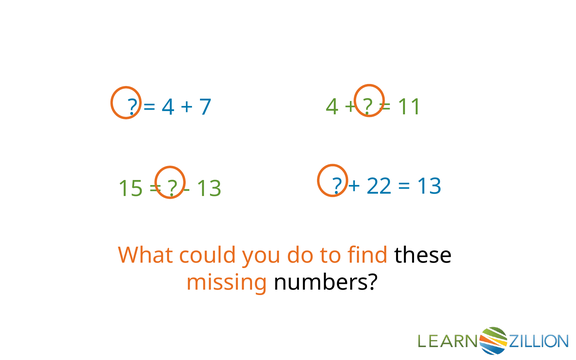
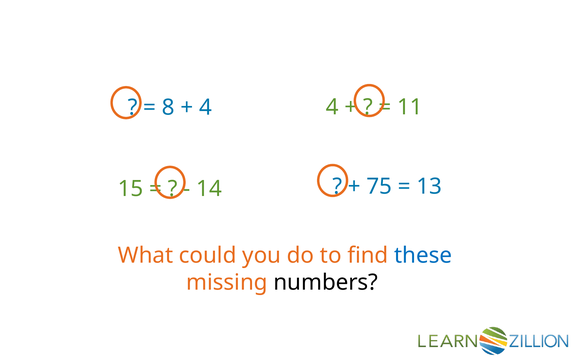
4: 4 -> 8 (168, 107)
7: 7 -> 4 (205, 107)
13: 13 -> 14 (209, 189)
22: 22 -> 75 (379, 186)
these colour: black -> blue (423, 255)
